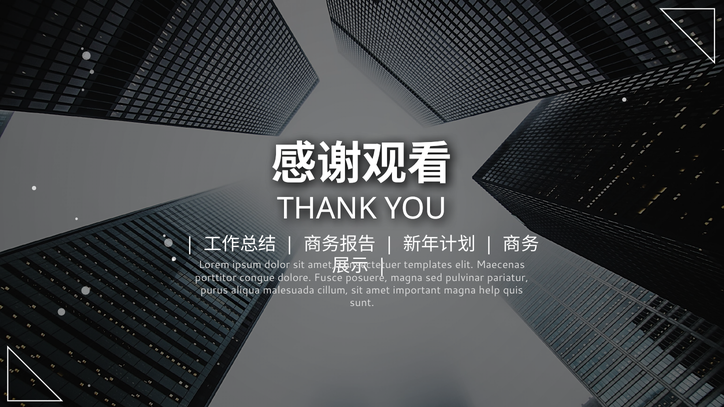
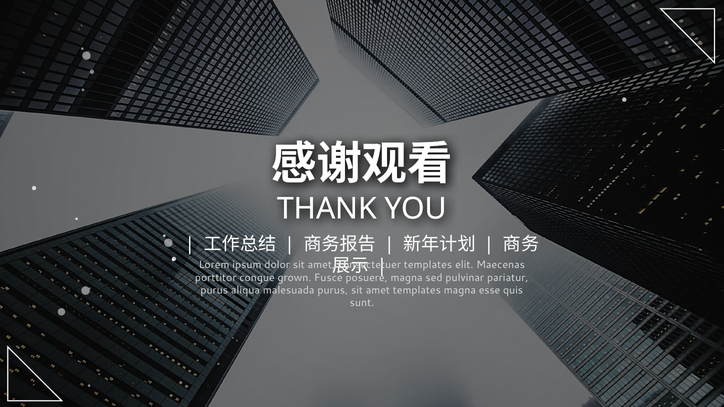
dolore: dolore -> grown (294, 278)
malesuada cillum: cillum -> purus (333, 290)
amet important: important -> templates (417, 290)
help: help -> esse (490, 290)
